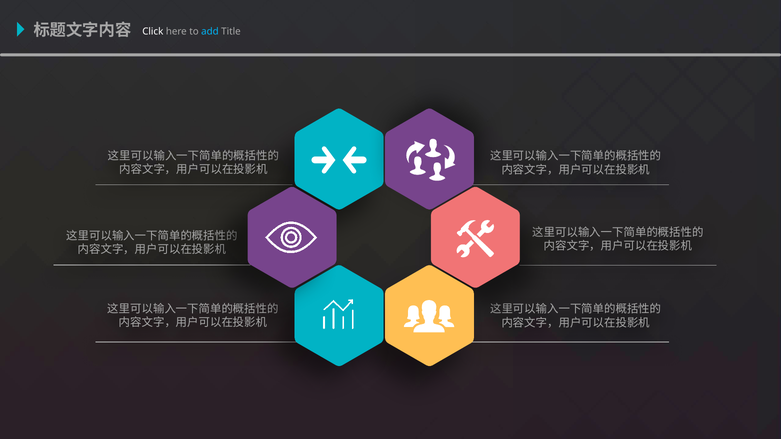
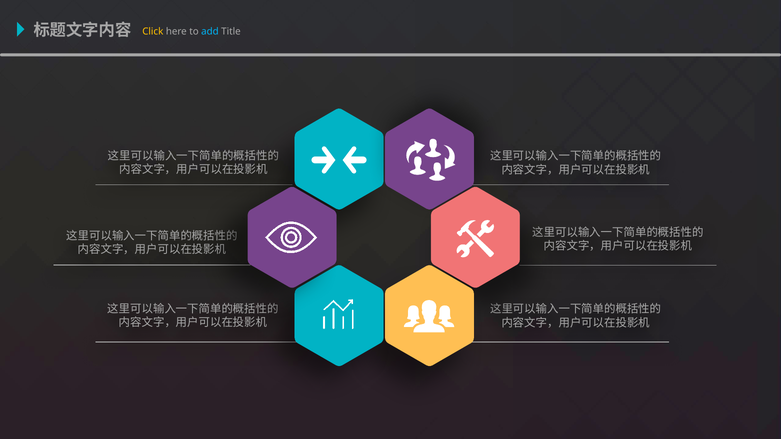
Click colour: white -> yellow (153, 31)
